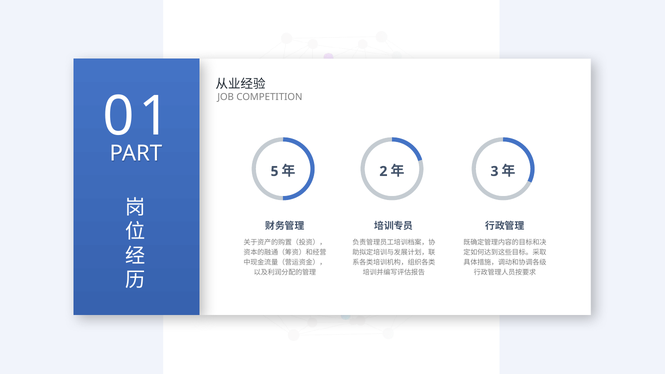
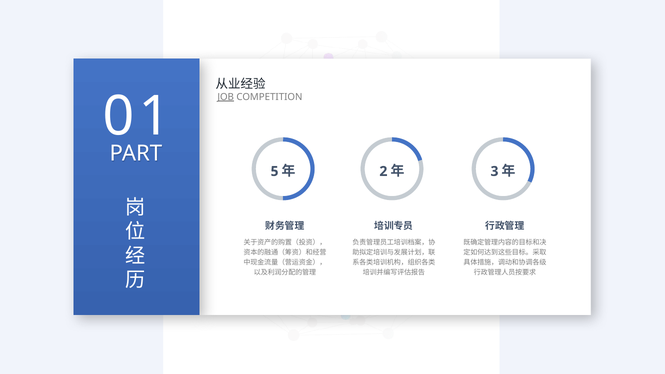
JOB underline: none -> present (226, 97)
